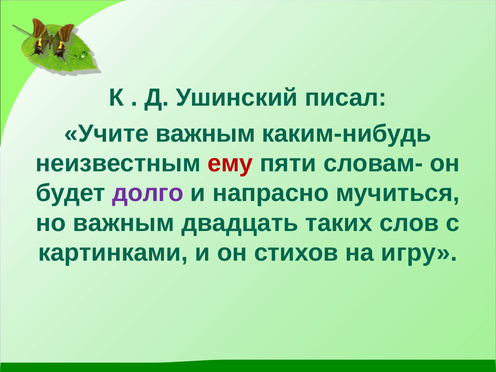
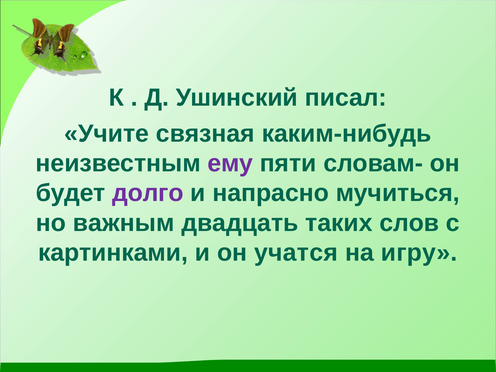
Учите важным: важным -> связная (205, 134)
ему colour: red -> purple (230, 163)
стихов: стихов -> учатся (296, 253)
